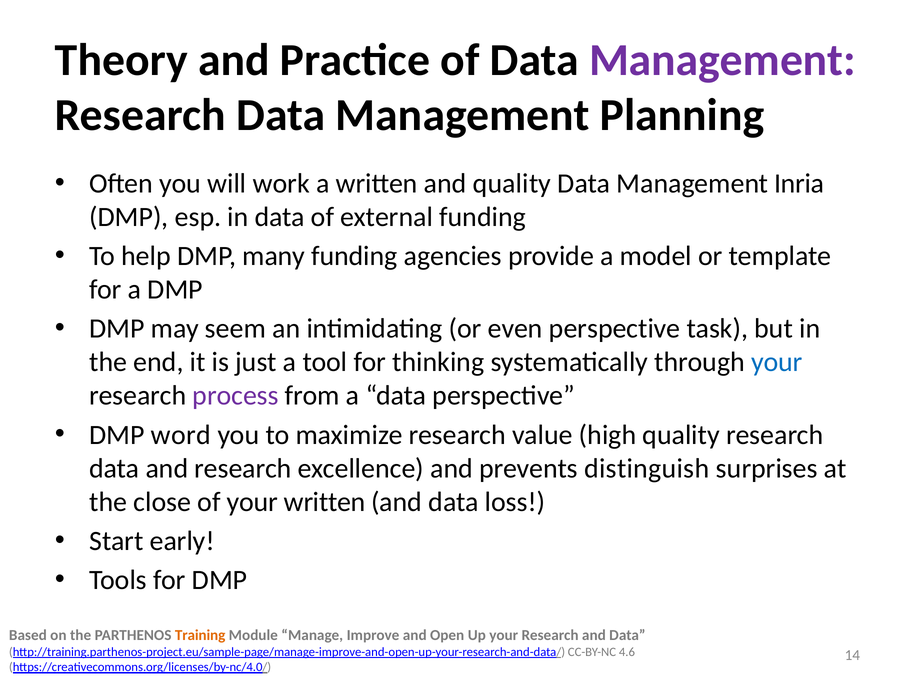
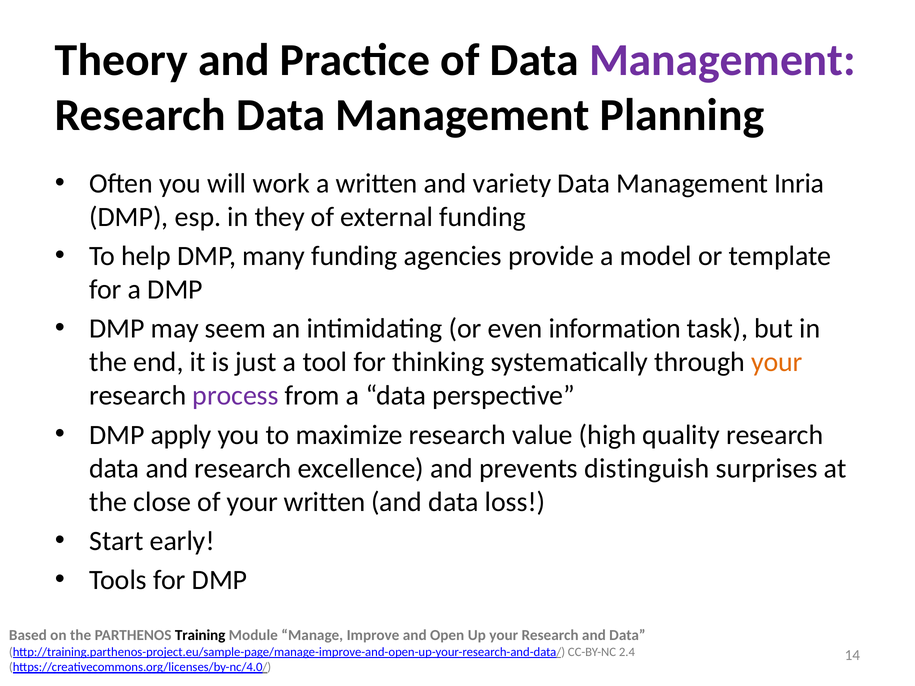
and quality: quality -> variety (512, 183)
in data: data -> they (280, 217)
even perspective: perspective -> information (615, 329)
your colour: blue -> orange (777, 362)
word: word -> apply (181, 435)
Training colour: orange -> black (200, 635)
4.6: 4.6 -> 2.4 (627, 652)
